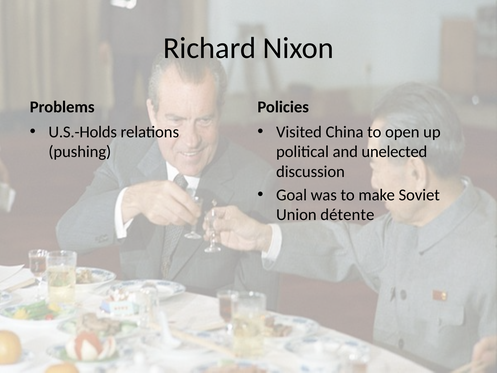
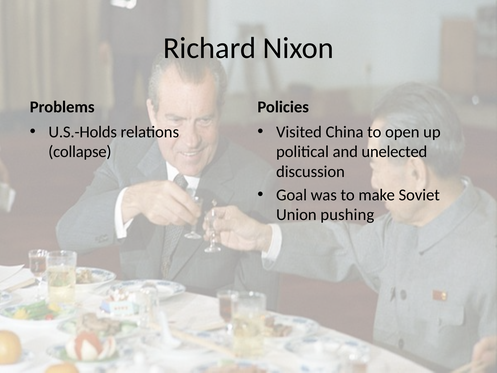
pushing: pushing -> collapse (80, 152)
détente: détente -> pushing (347, 215)
